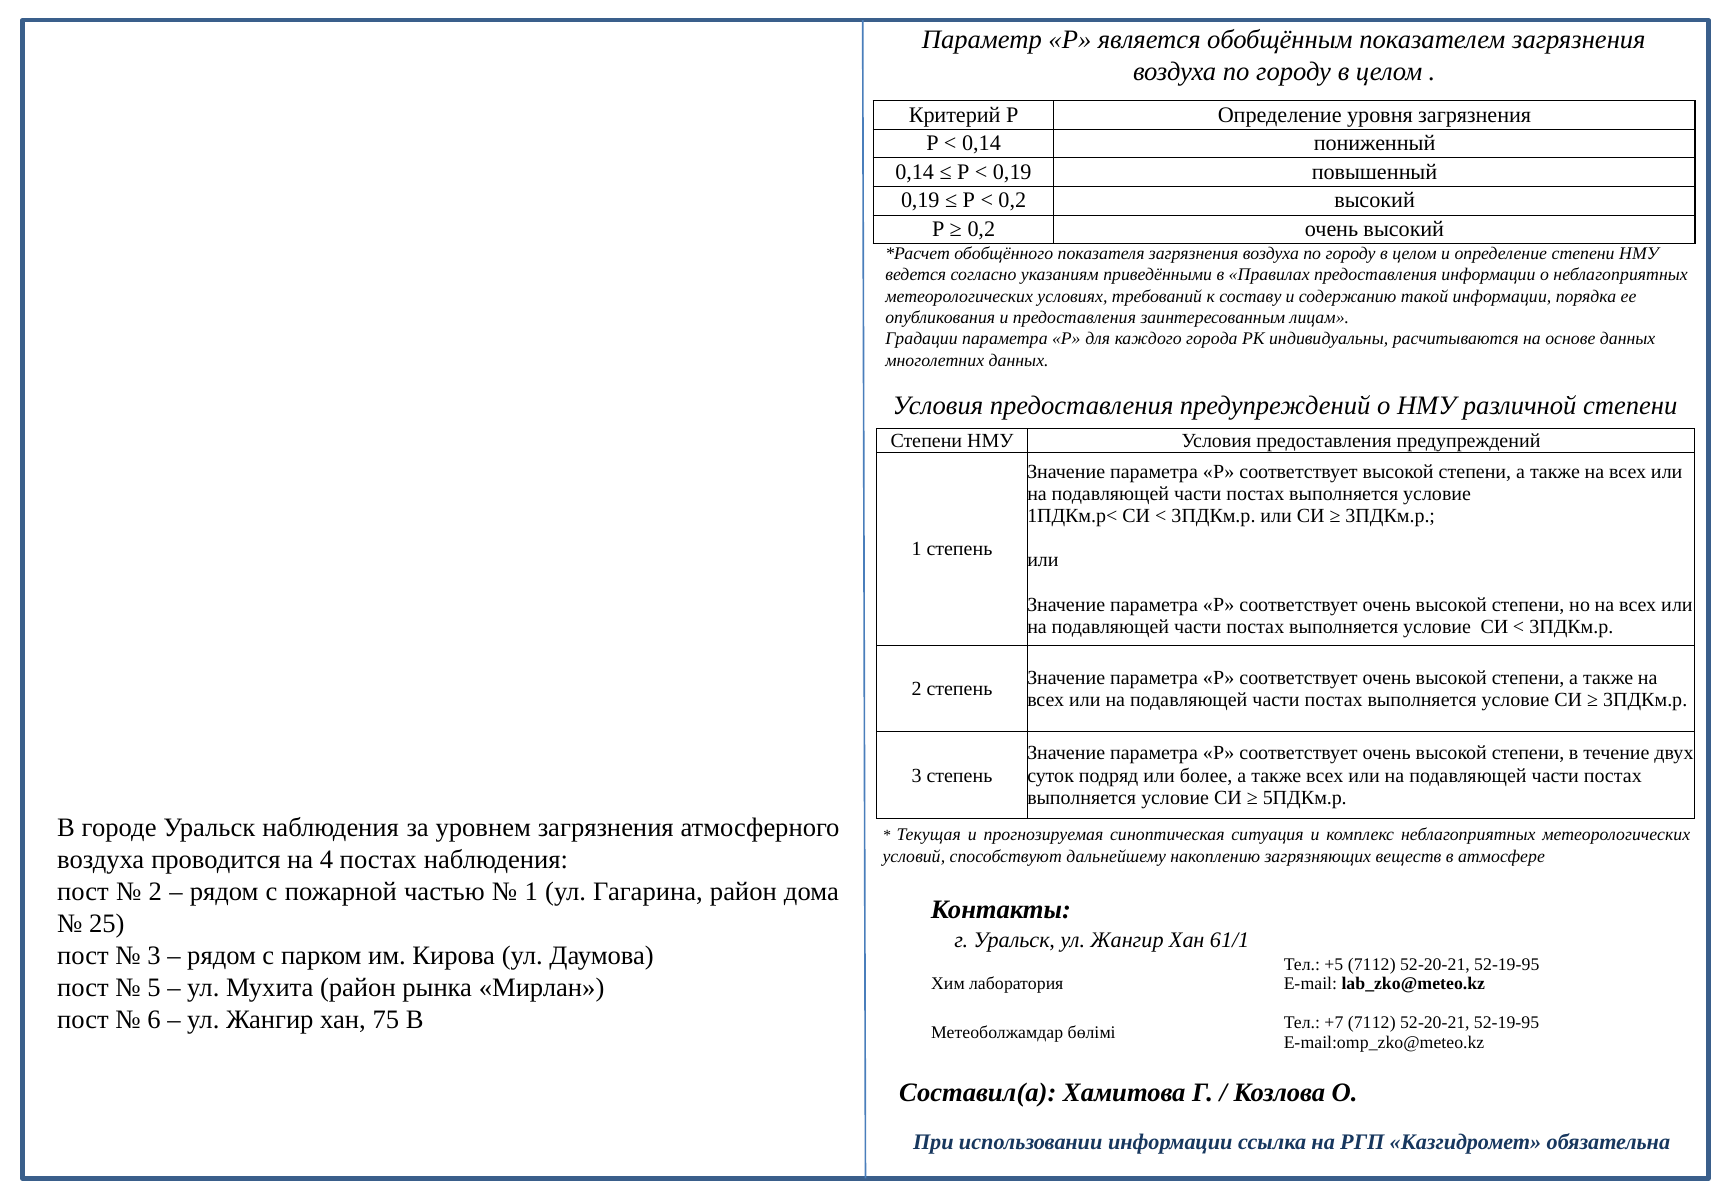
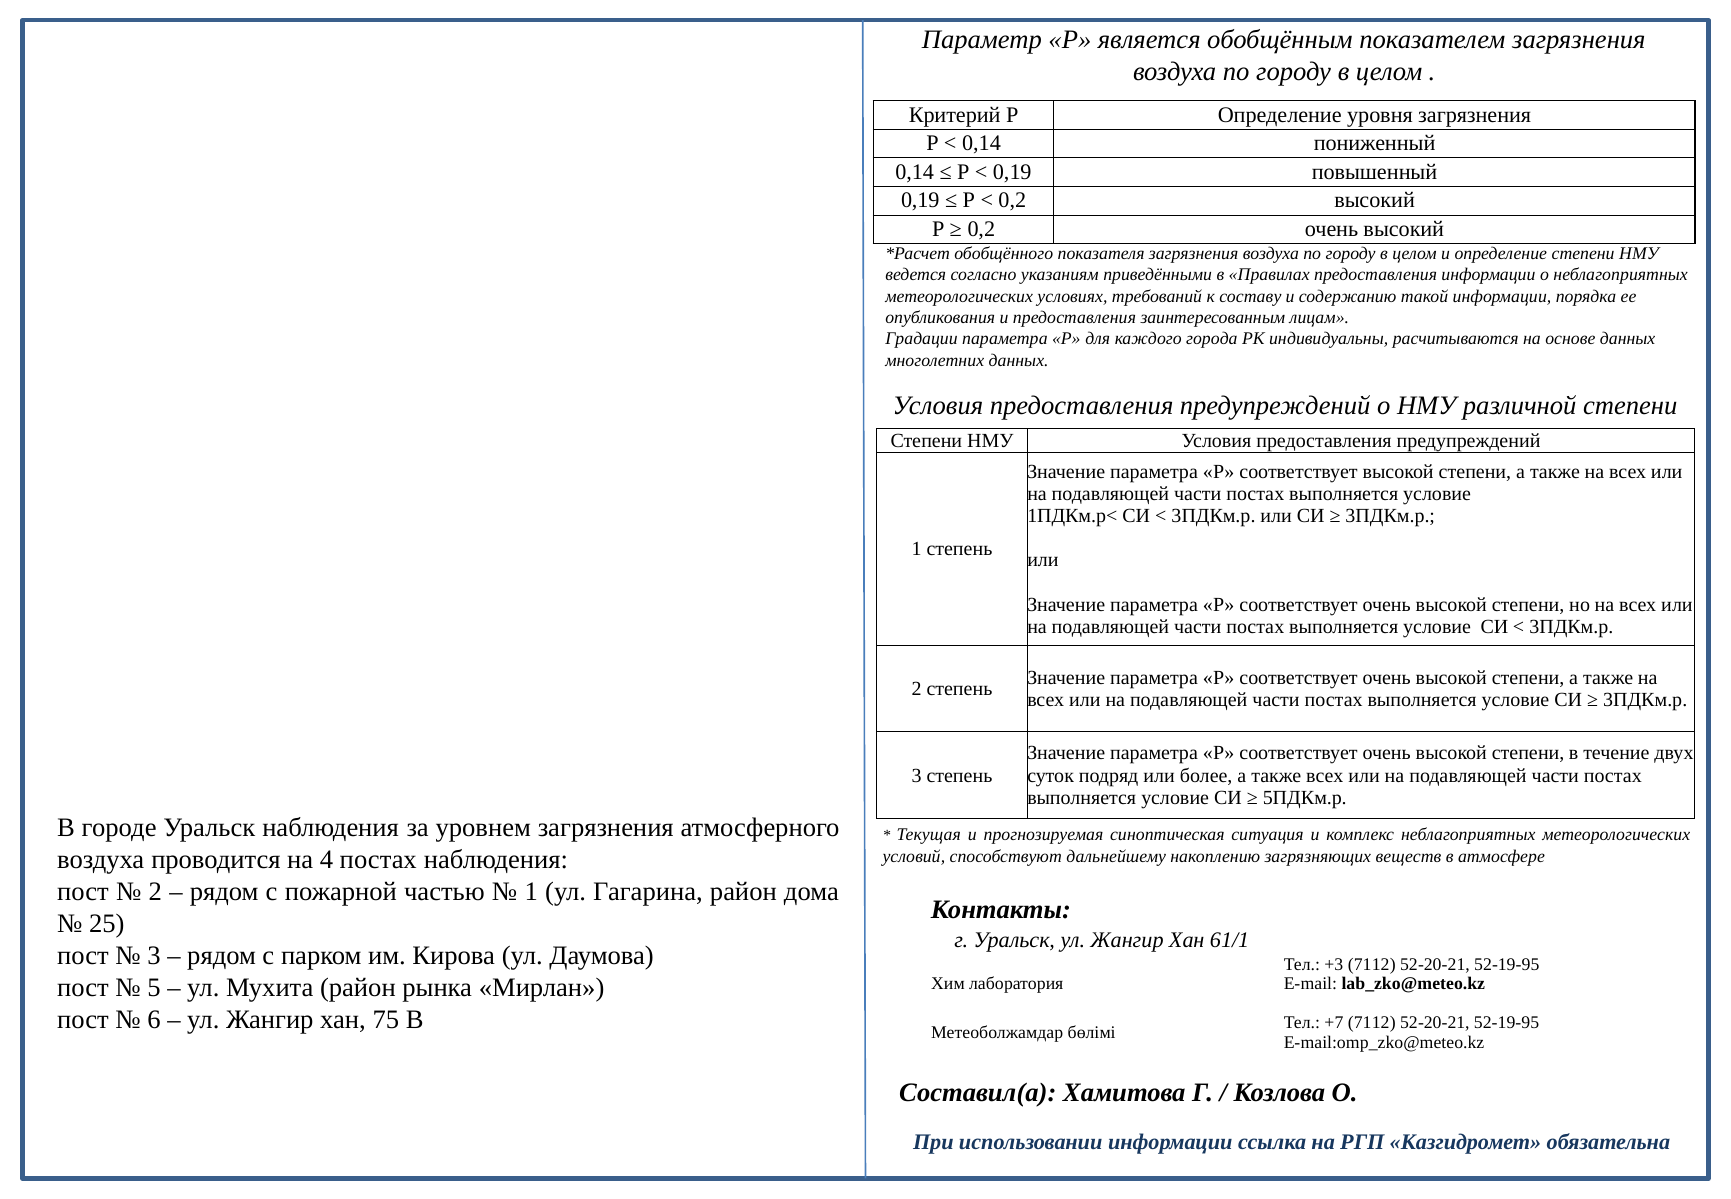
+5: +5 -> +3 (1334, 964)
